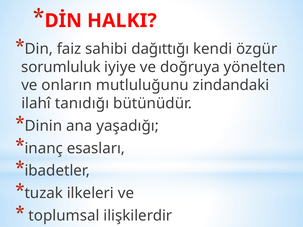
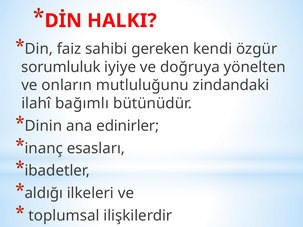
dağıttığı: dağıttığı -> gereken (160, 49)
tanıdığı: tanıdığı -> bağımlı (82, 103)
yaşadığı: yaşadığı -> edinirler (128, 126)
tuzak: tuzak -> aldığı (44, 193)
